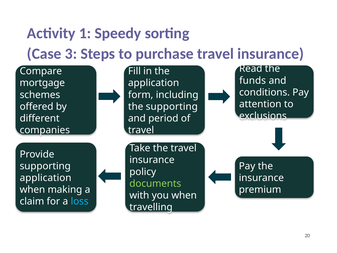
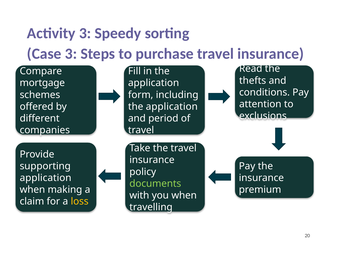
Activity 1: 1 -> 3 (85, 33)
funds: funds -> thefts (253, 80)
supporting: supporting -> application (172, 106)
loss colour: light blue -> yellow (80, 201)
